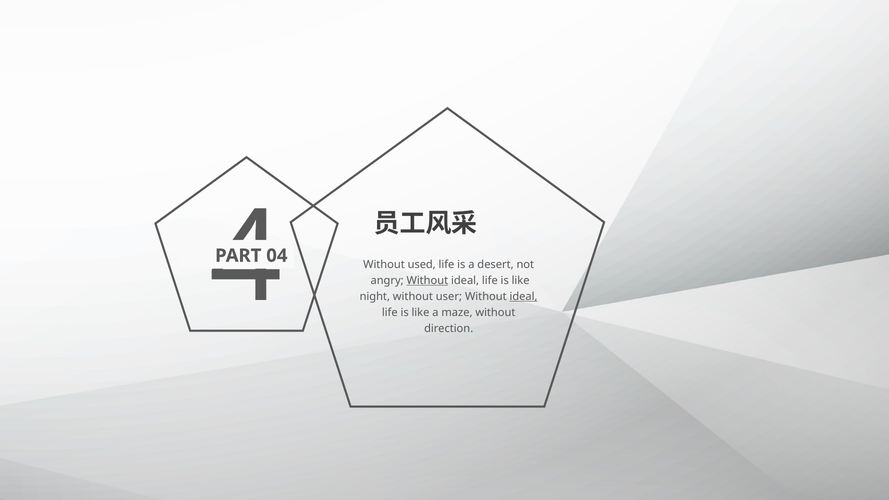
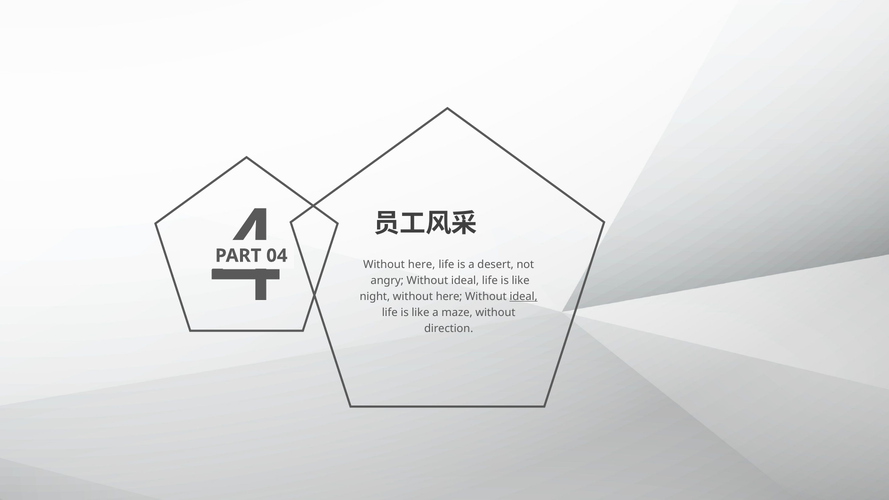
used: used -> here (422, 265)
Without underline: present -> none (427, 281)
night without user: user -> here (449, 297)
